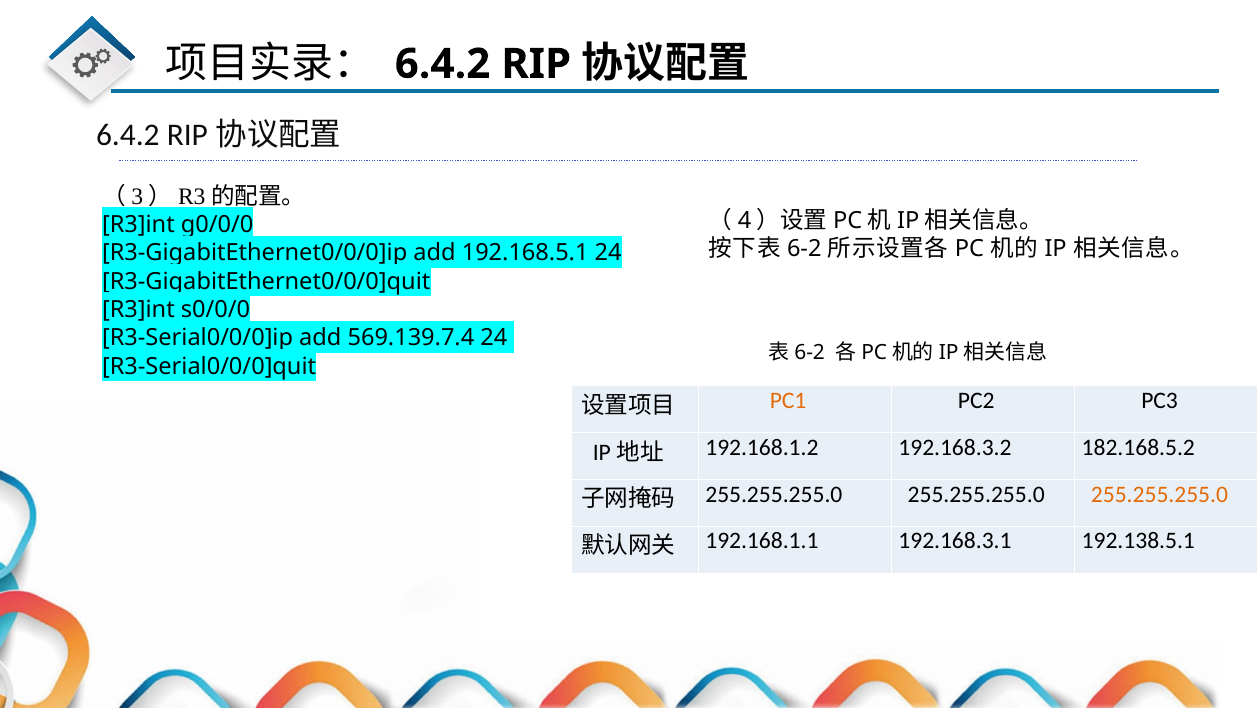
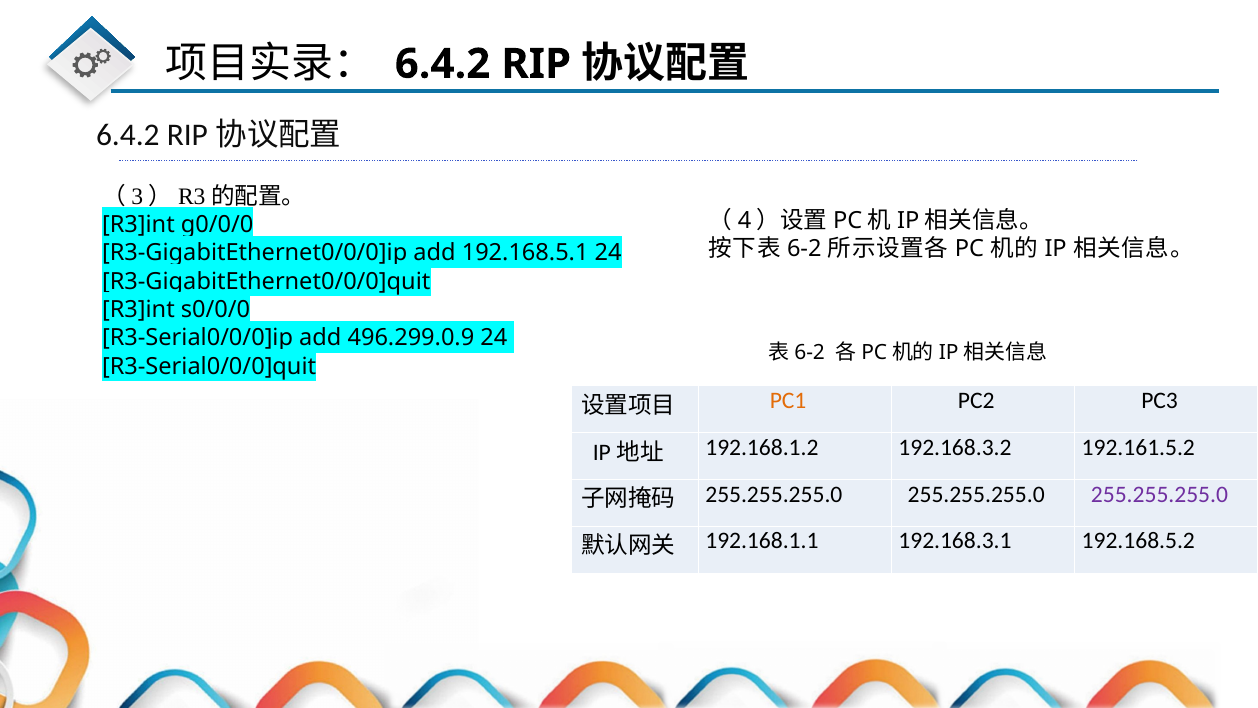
569.139.7.4: 569.139.7.4 -> 496.299.0.9 (411, 338)
182.168.5.2: 182.168.5.2 -> 192.161.5.2 (1138, 447)
255.255.255.0 colour: orange -> purple (1159, 494)
192.138.5.1: 192.138.5.1 -> 192.168.5.2 (1138, 541)
